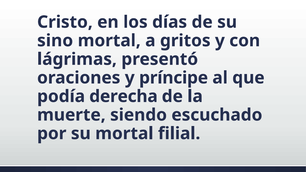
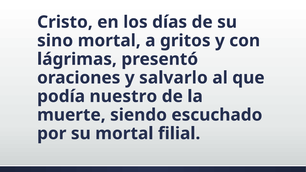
príncipe: príncipe -> salvarlo (173, 78)
derecha: derecha -> nuestro (123, 96)
